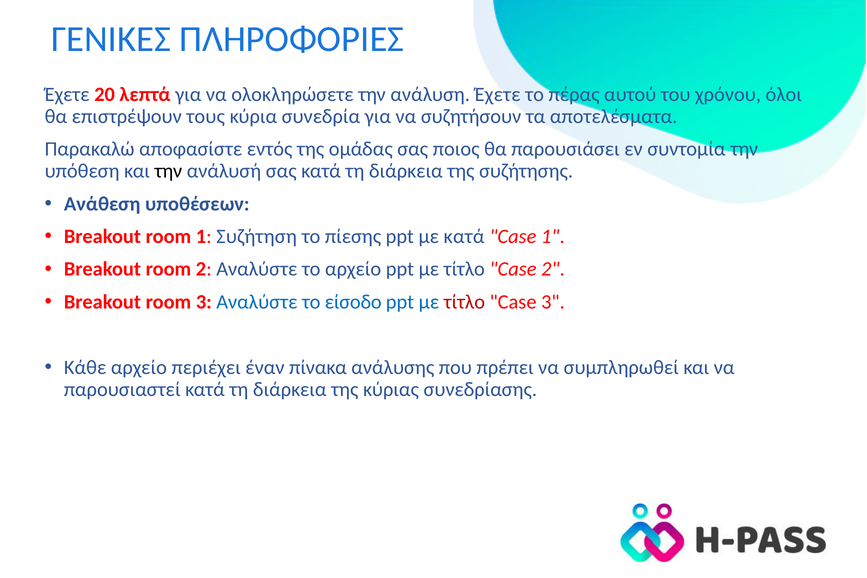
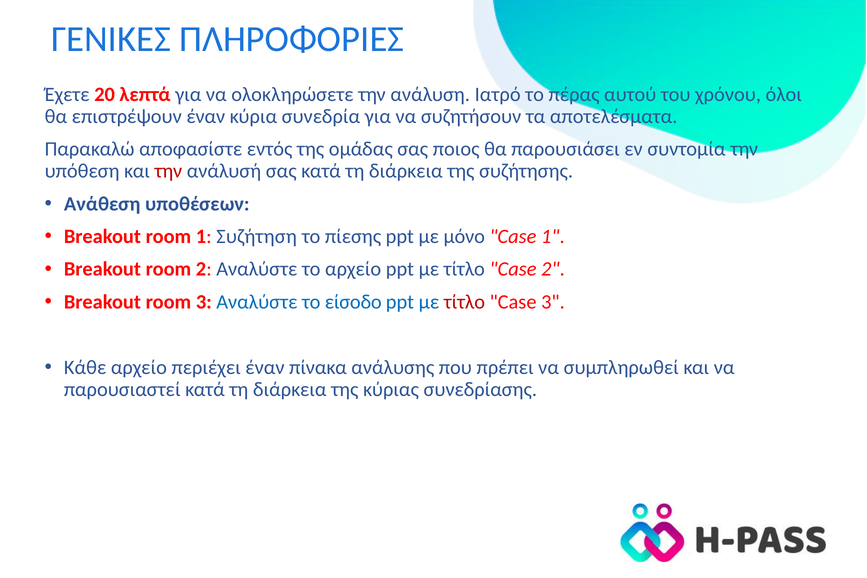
ανάλυση Έχετε: Έχετε -> Ιατρό (498, 94)
επιστρέψουν τους: τους -> έναν (206, 116)
την colour: black -> red (168, 171)
με κατά: κατά -> μόνο (464, 236)
